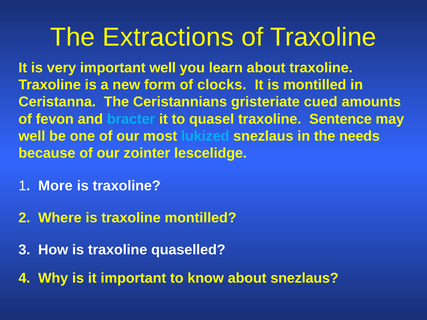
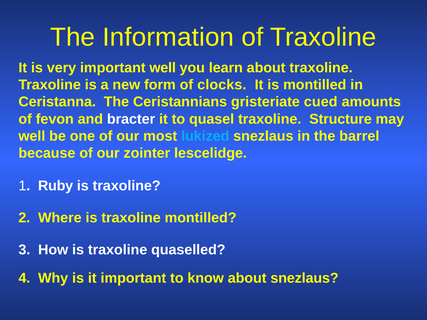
Extractions: Extractions -> Information (168, 37)
bracter colour: light blue -> white (131, 119)
Sentence: Sentence -> Structure (340, 119)
needs: needs -> barrel (359, 136)
More: More -> Ruby (56, 186)
